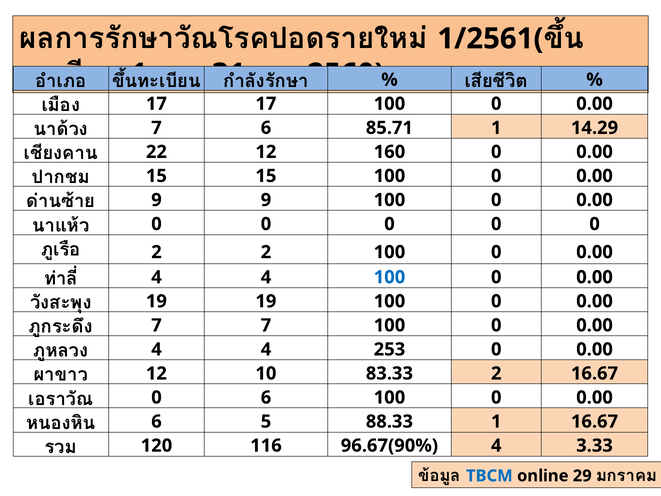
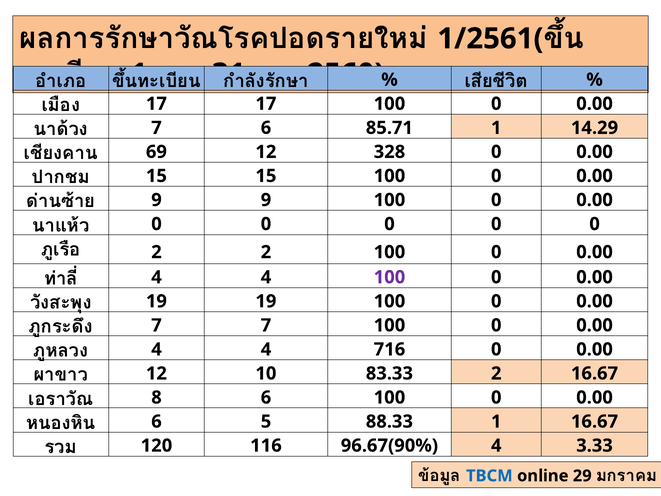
22: 22 -> 69 (156, 152)
160: 160 -> 328 (389, 152)
100 colour: blue -> purple (389, 277)
253: 253 -> 716 (389, 349)
0: 0 -> 8 (156, 397)
